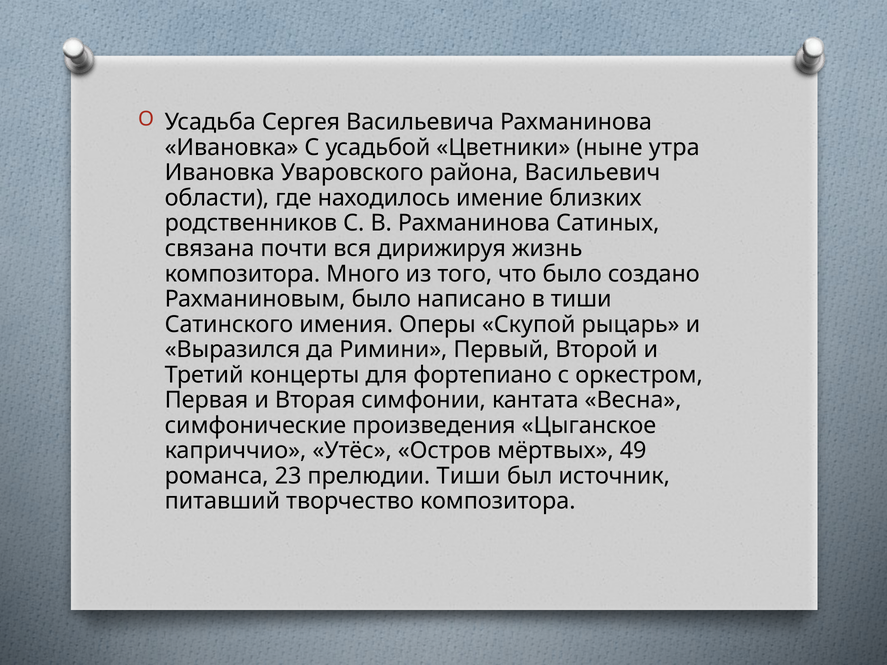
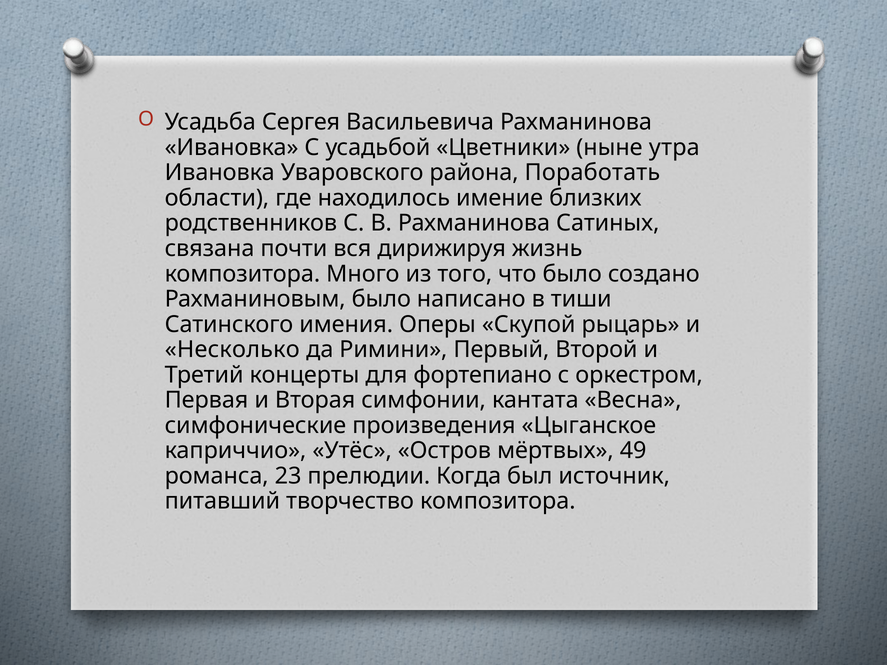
Васильевич: Васильевич -> Поработать (592, 173)
Выразился: Выразился -> Несколько (232, 350)
прелюдии Тиши: Тиши -> Когда (469, 476)
